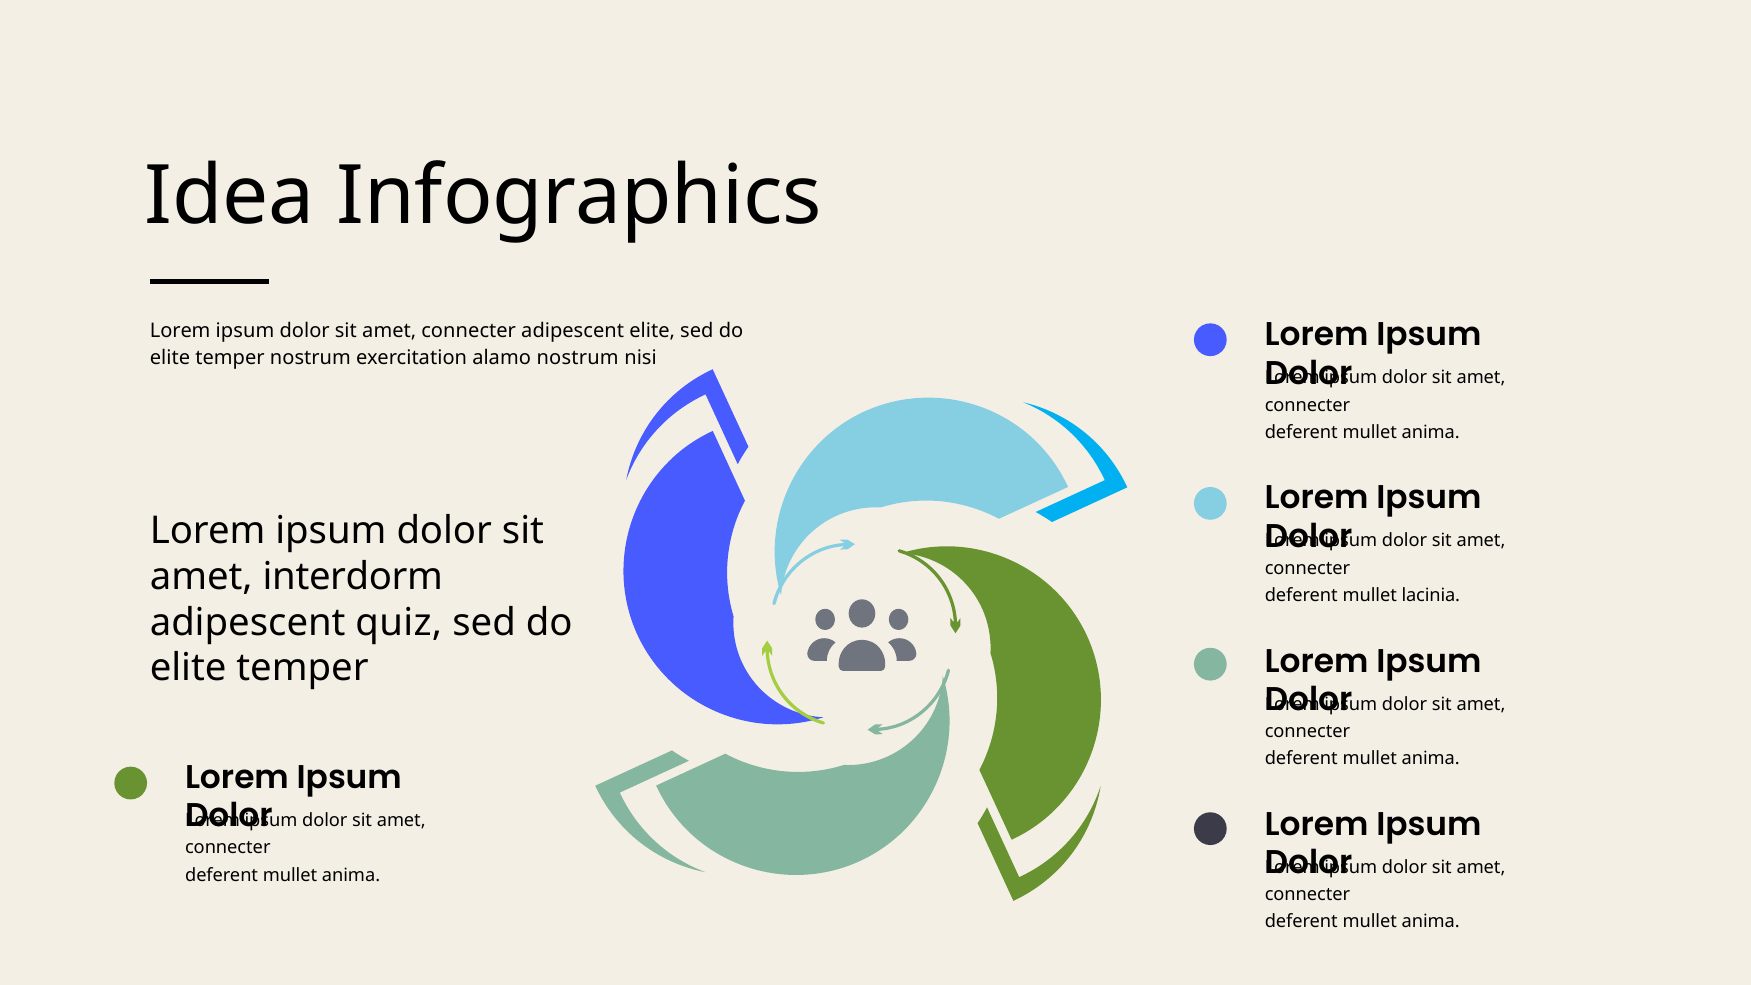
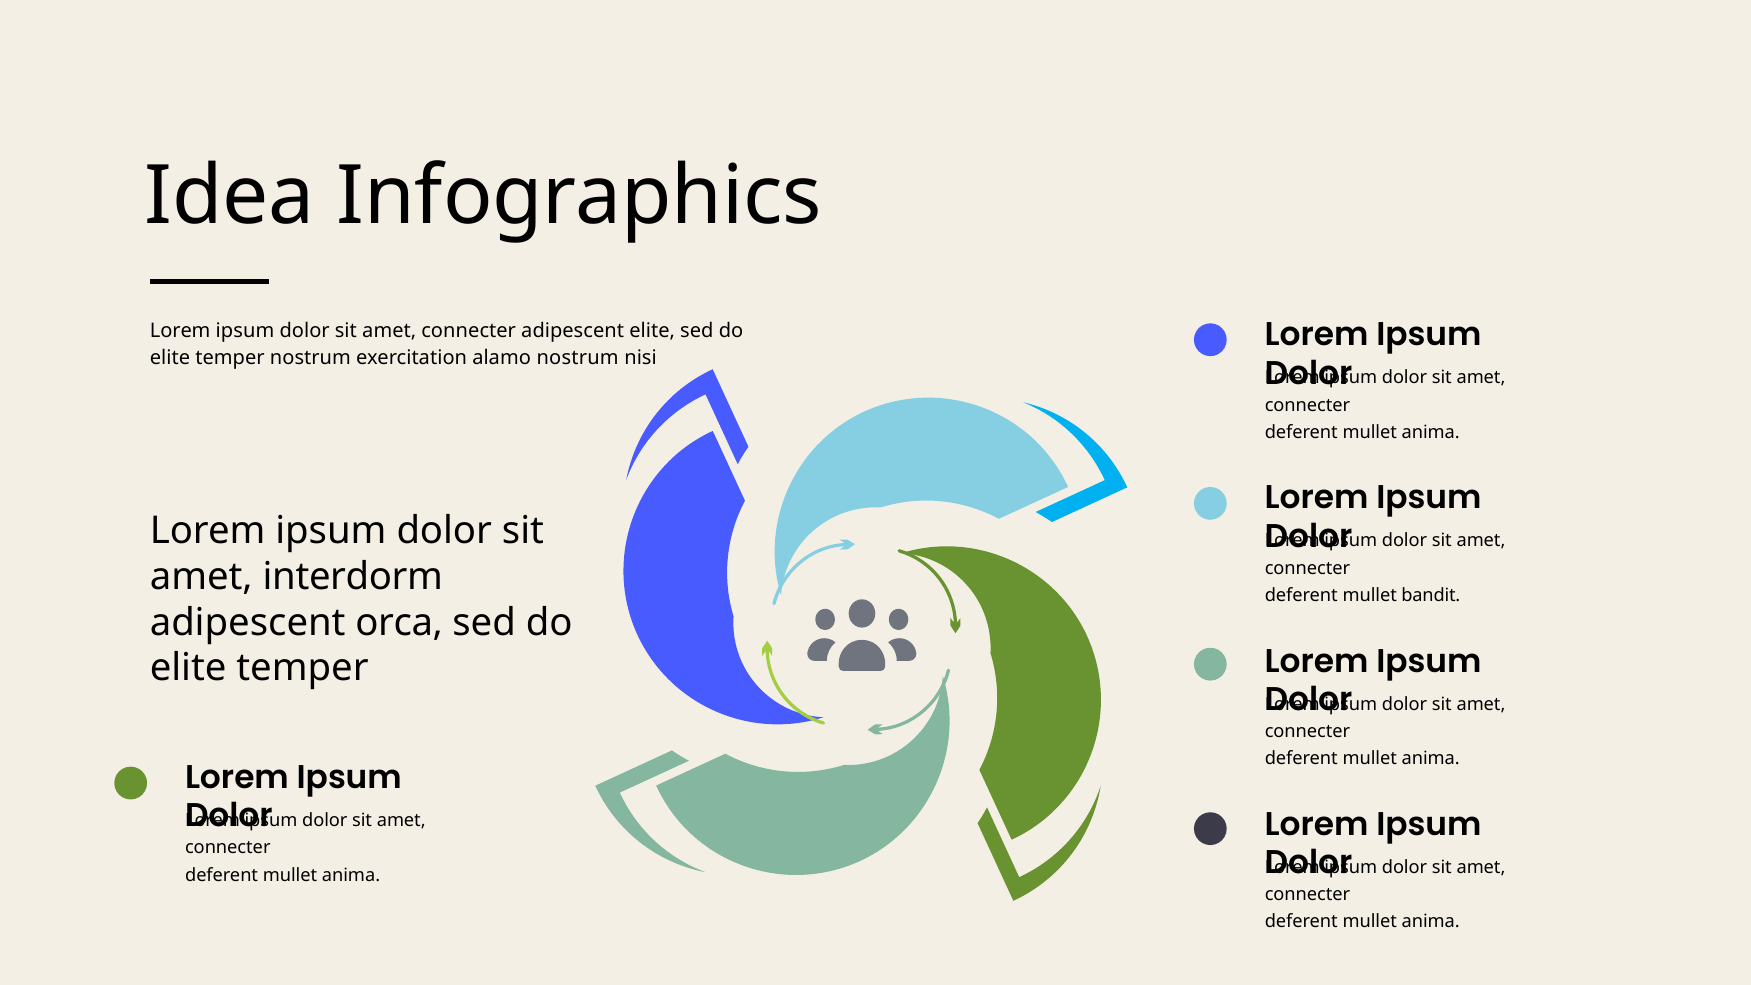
lacinia: lacinia -> bandit (1431, 596)
quiz: quiz -> orca (399, 622)
